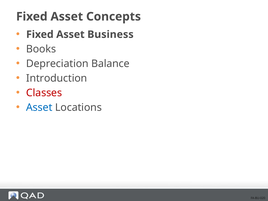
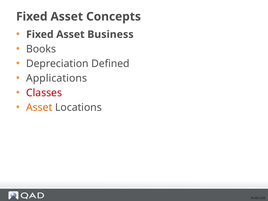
Balance: Balance -> Defined (110, 64)
Introduction: Introduction -> Applications (57, 78)
Asset colour: blue -> orange (39, 107)
